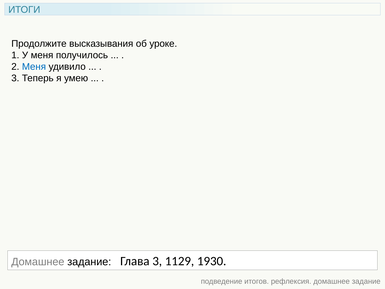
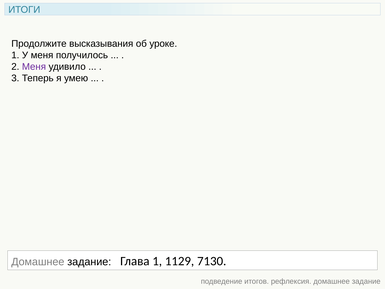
Меня colour: blue -> purple (34, 67)
Глава 3: 3 -> 1 (157, 261)
1930: 1930 -> 7130 (212, 261)
